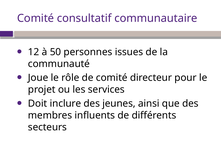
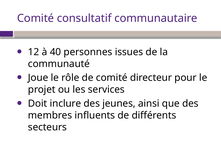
50: 50 -> 40 (55, 52)
